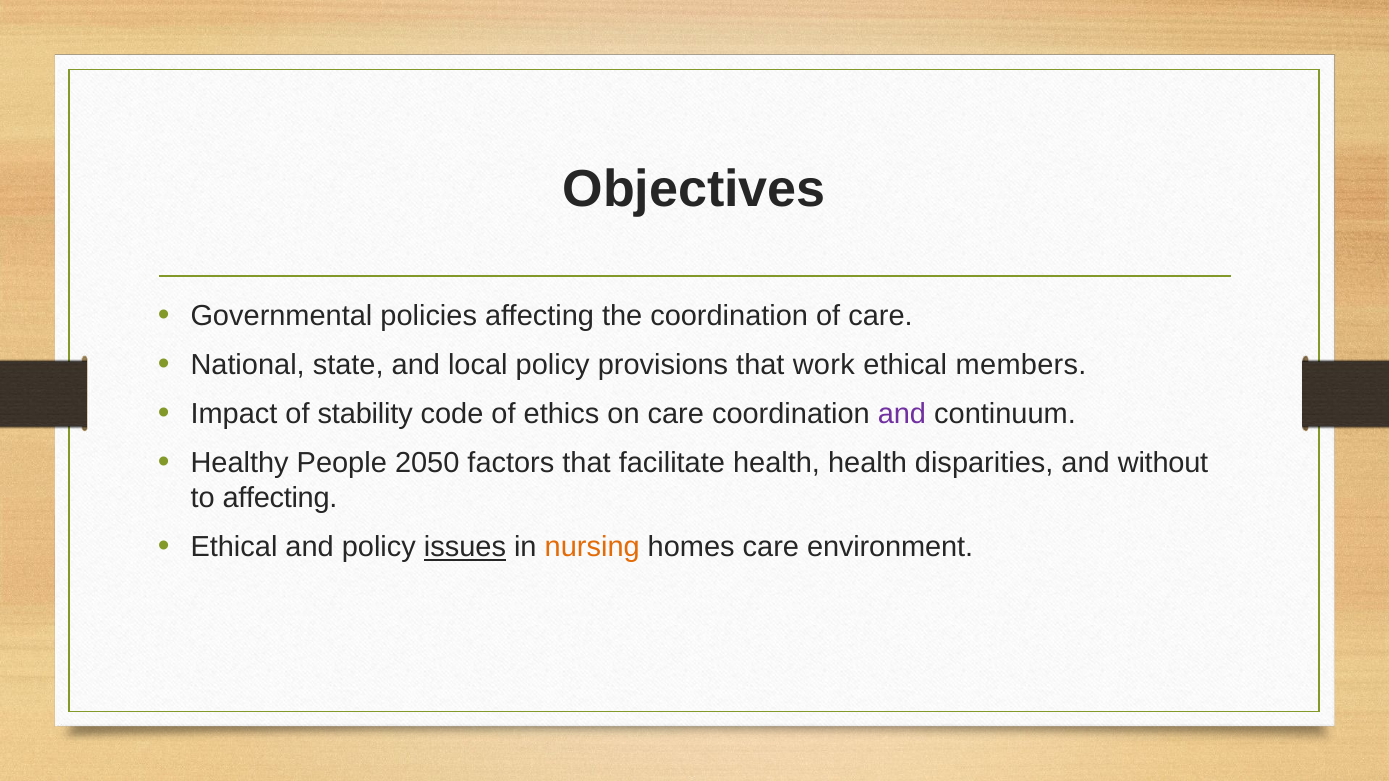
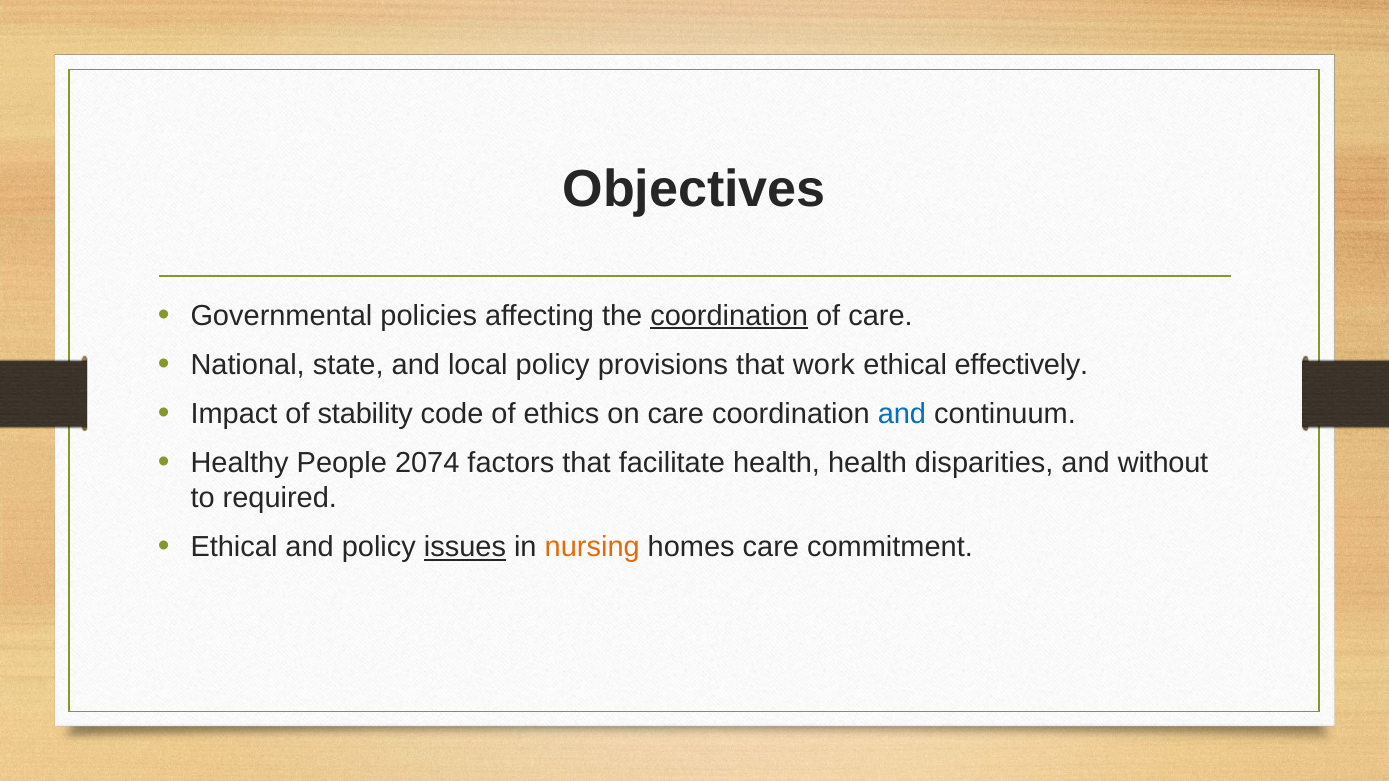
coordination underline: none -> present (729, 316)
members: members -> effectively (1021, 365)
and colour: purple -> blue (902, 414)
2050: 2050 -> 2074 (427, 464)
to affecting: affecting -> required (280, 498)
environment: environment -> commitment (890, 548)
